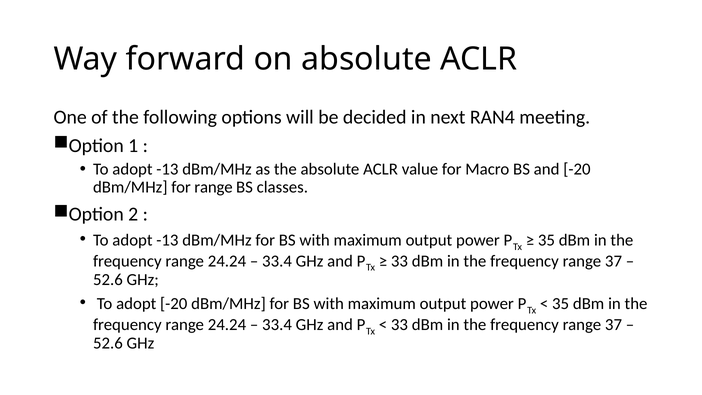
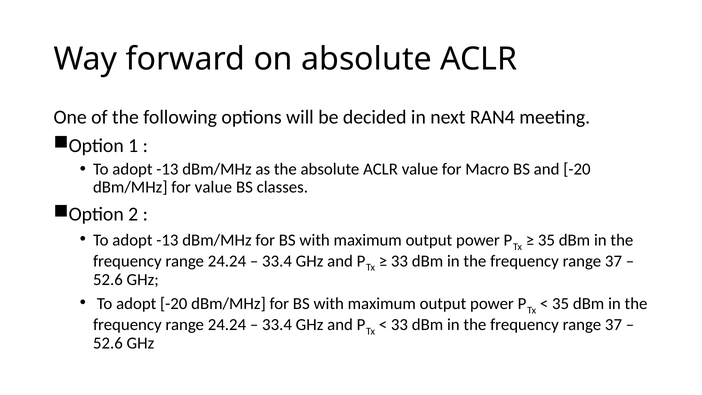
for range: range -> value (213, 187)
